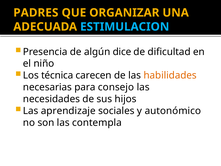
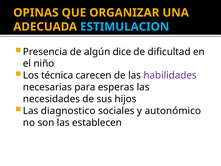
PADRES: PADRES -> OPINAS (36, 13)
habilidades colour: orange -> purple (170, 75)
consejo: consejo -> esperas (116, 87)
aprendizaje: aprendizaje -> diagnostico (68, 111)
contempla: contempla -> establecen (97, 122)
